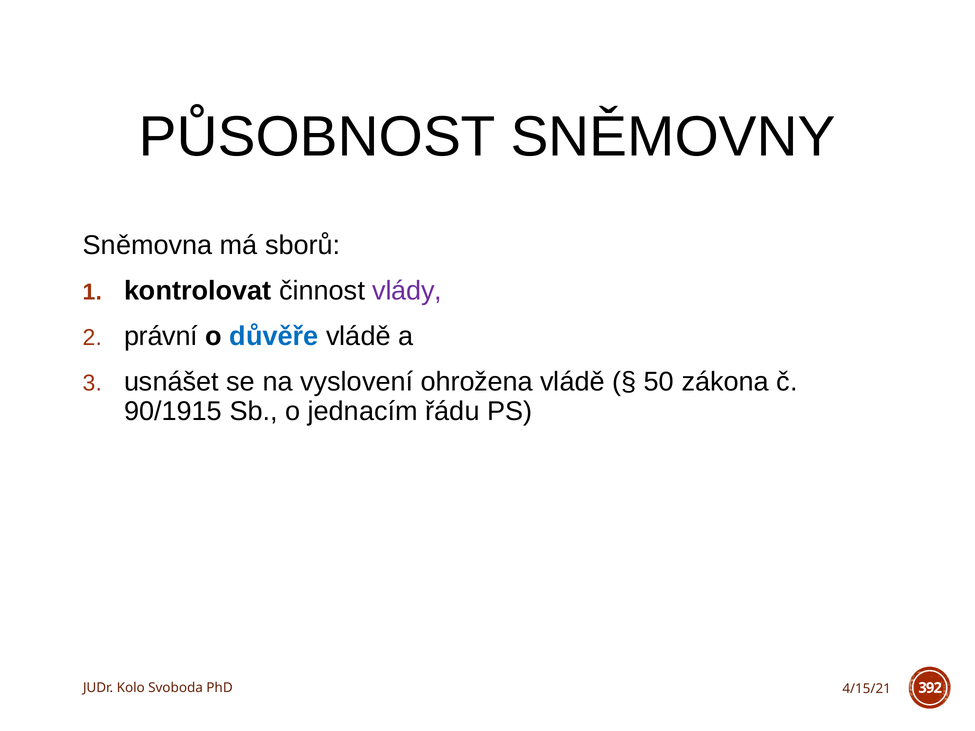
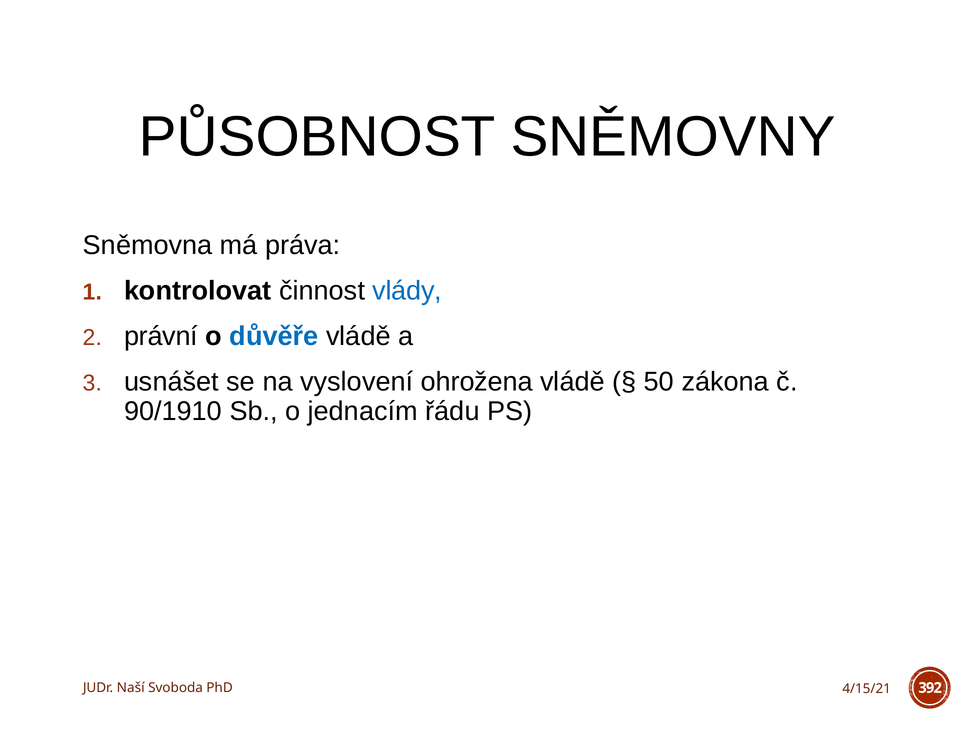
sborů: sborů -> práva (303, 246)
vlády colour: purple -> blue (407, 291)
90/1915: 90/1915 -> 90/1910 (173, 411)
Kolo: Kolo -> Naší (131, 688)
